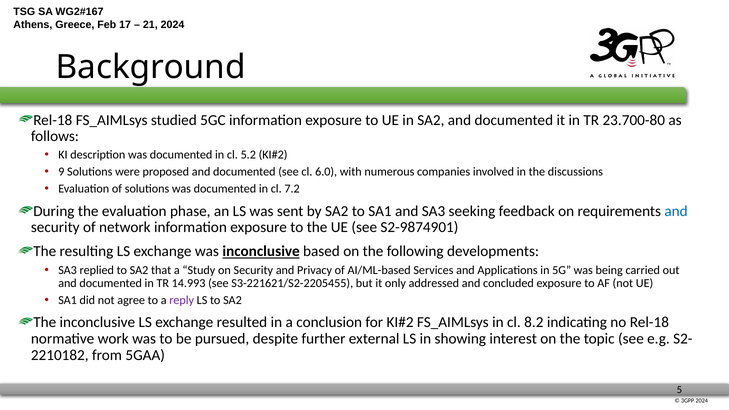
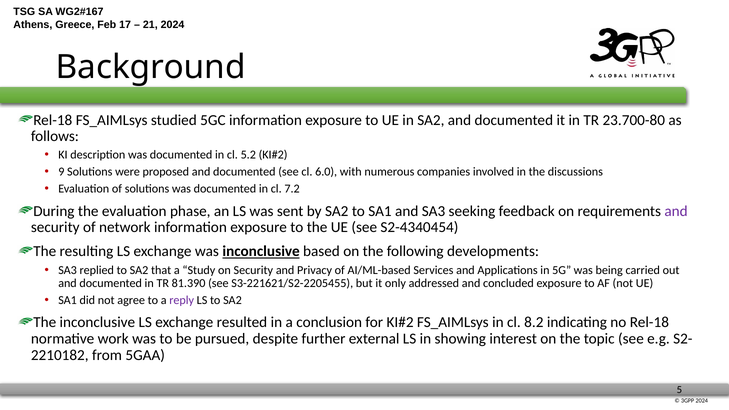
and colour: blue -> purple (676, 211)
S2-9874901: S2-9874901 -> S2-4340454 (419, 228)
14.993: 14.993 -> 81.390 (189, 283)
